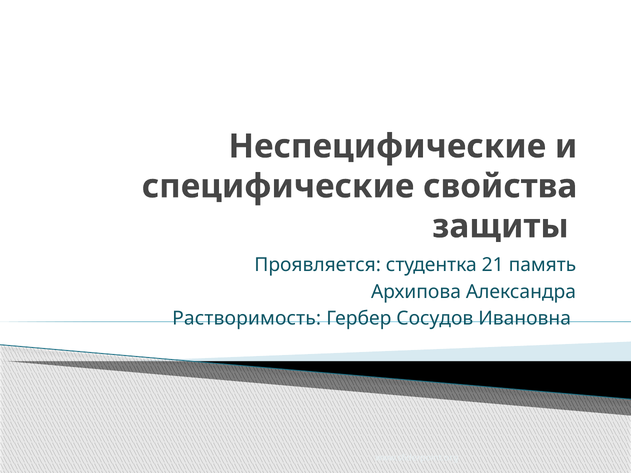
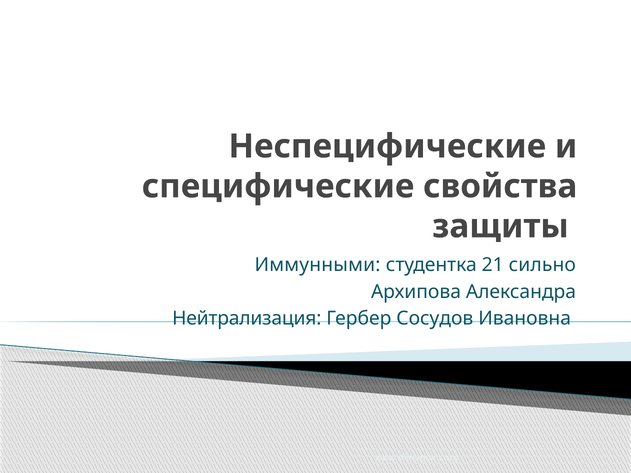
Проявляется: Проявляется -> Иммунными (318, 265)
память: память -> сильно (542, 265)
Растворимость: Растворимость -> Нейтрализация (247, 319)
